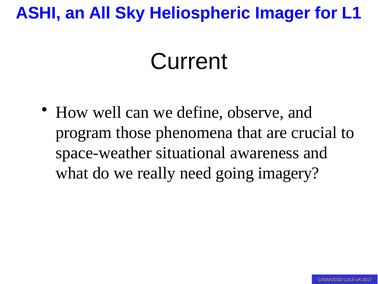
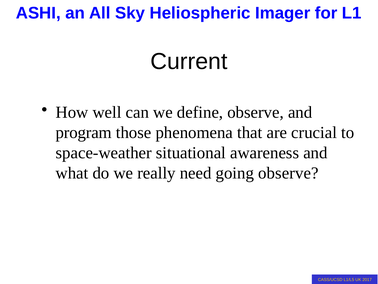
going imagery: imagery -> observe (288, 173)
